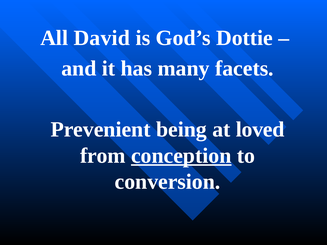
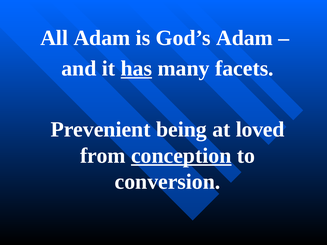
All David: David -> Adam (102, 38)
God’s Dottie: Dottie -> Adam (244, 38)
has underline: none -> present (136, 69)
